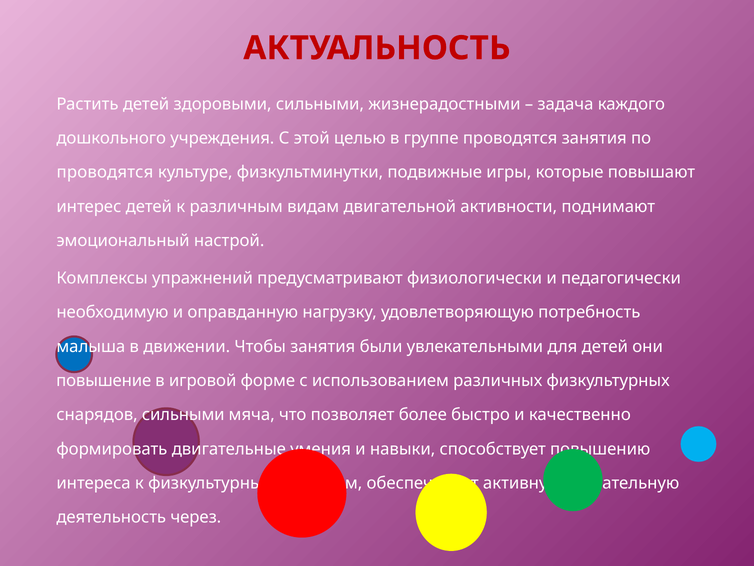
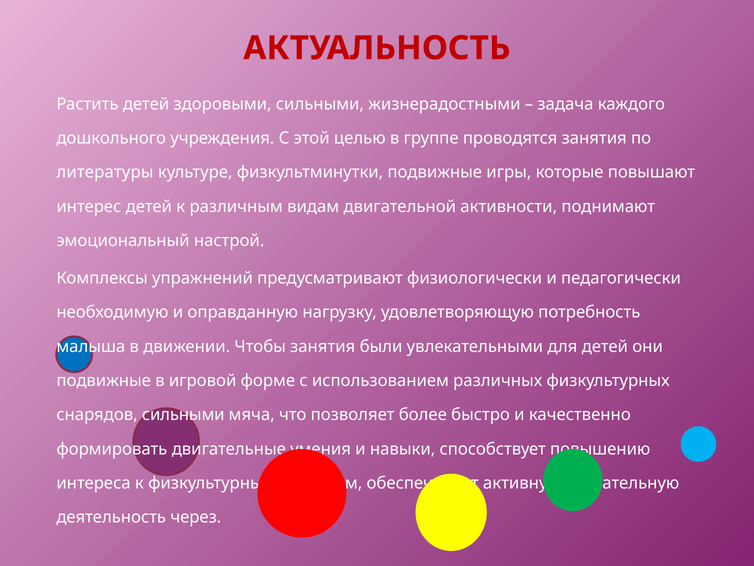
проводятся: проводятся -> литературы (105, 172)
повышение: повышение -> подвижные (104, 380)
